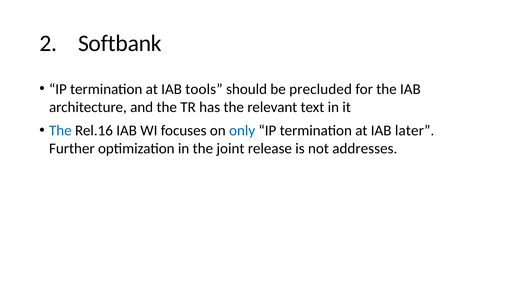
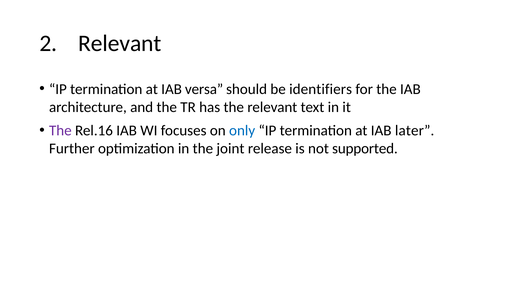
2 Softbank: Softbank -> Relevant (120, 43)
tools: tools -> versa (204, 89)
precluded: precluded -> identifiers (321, 89)
The colour: blue -> purple (60, 131)
addresses: addresses -> supported (365, 149)
